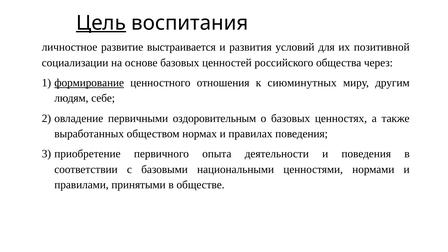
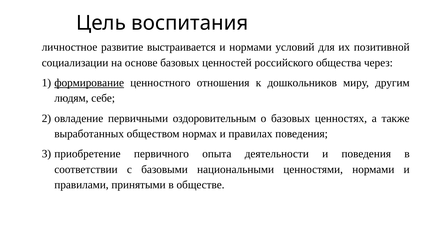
Цель underline: present -> none (101, 23)
и развития: развития -> нормами (250, 47)
сиюминутных: сиюминутных -> дошкольников (302, 83)
